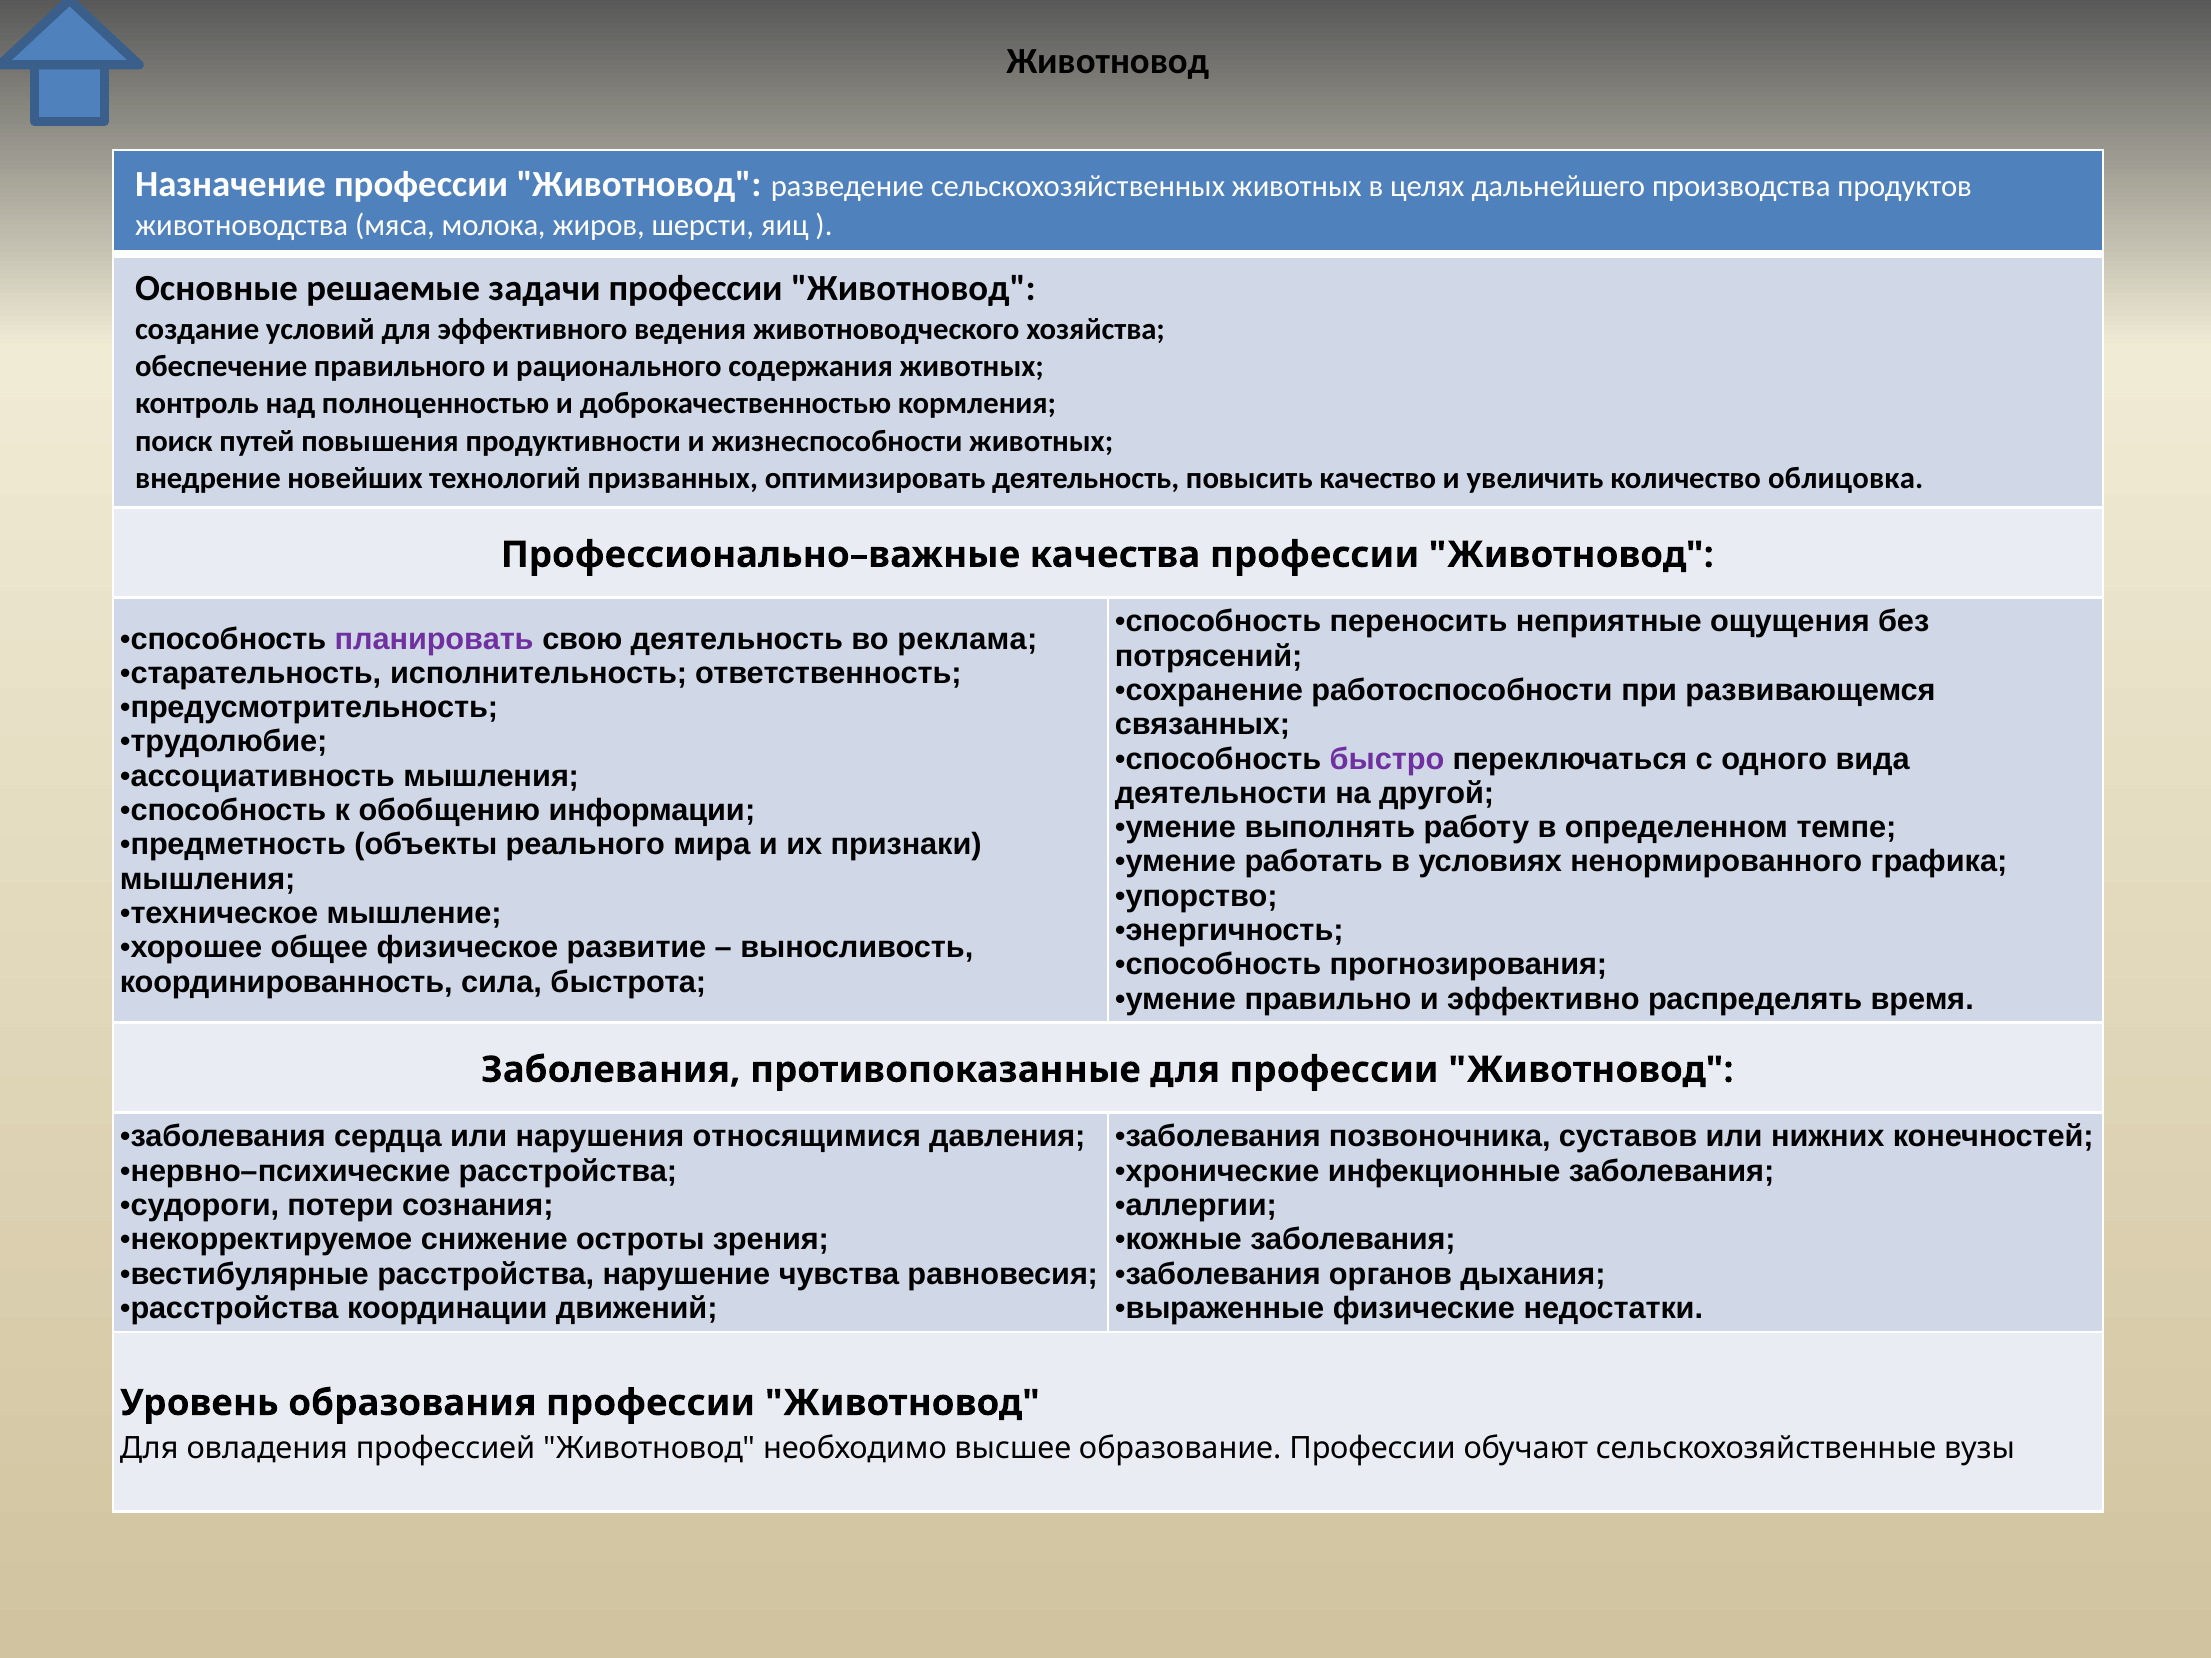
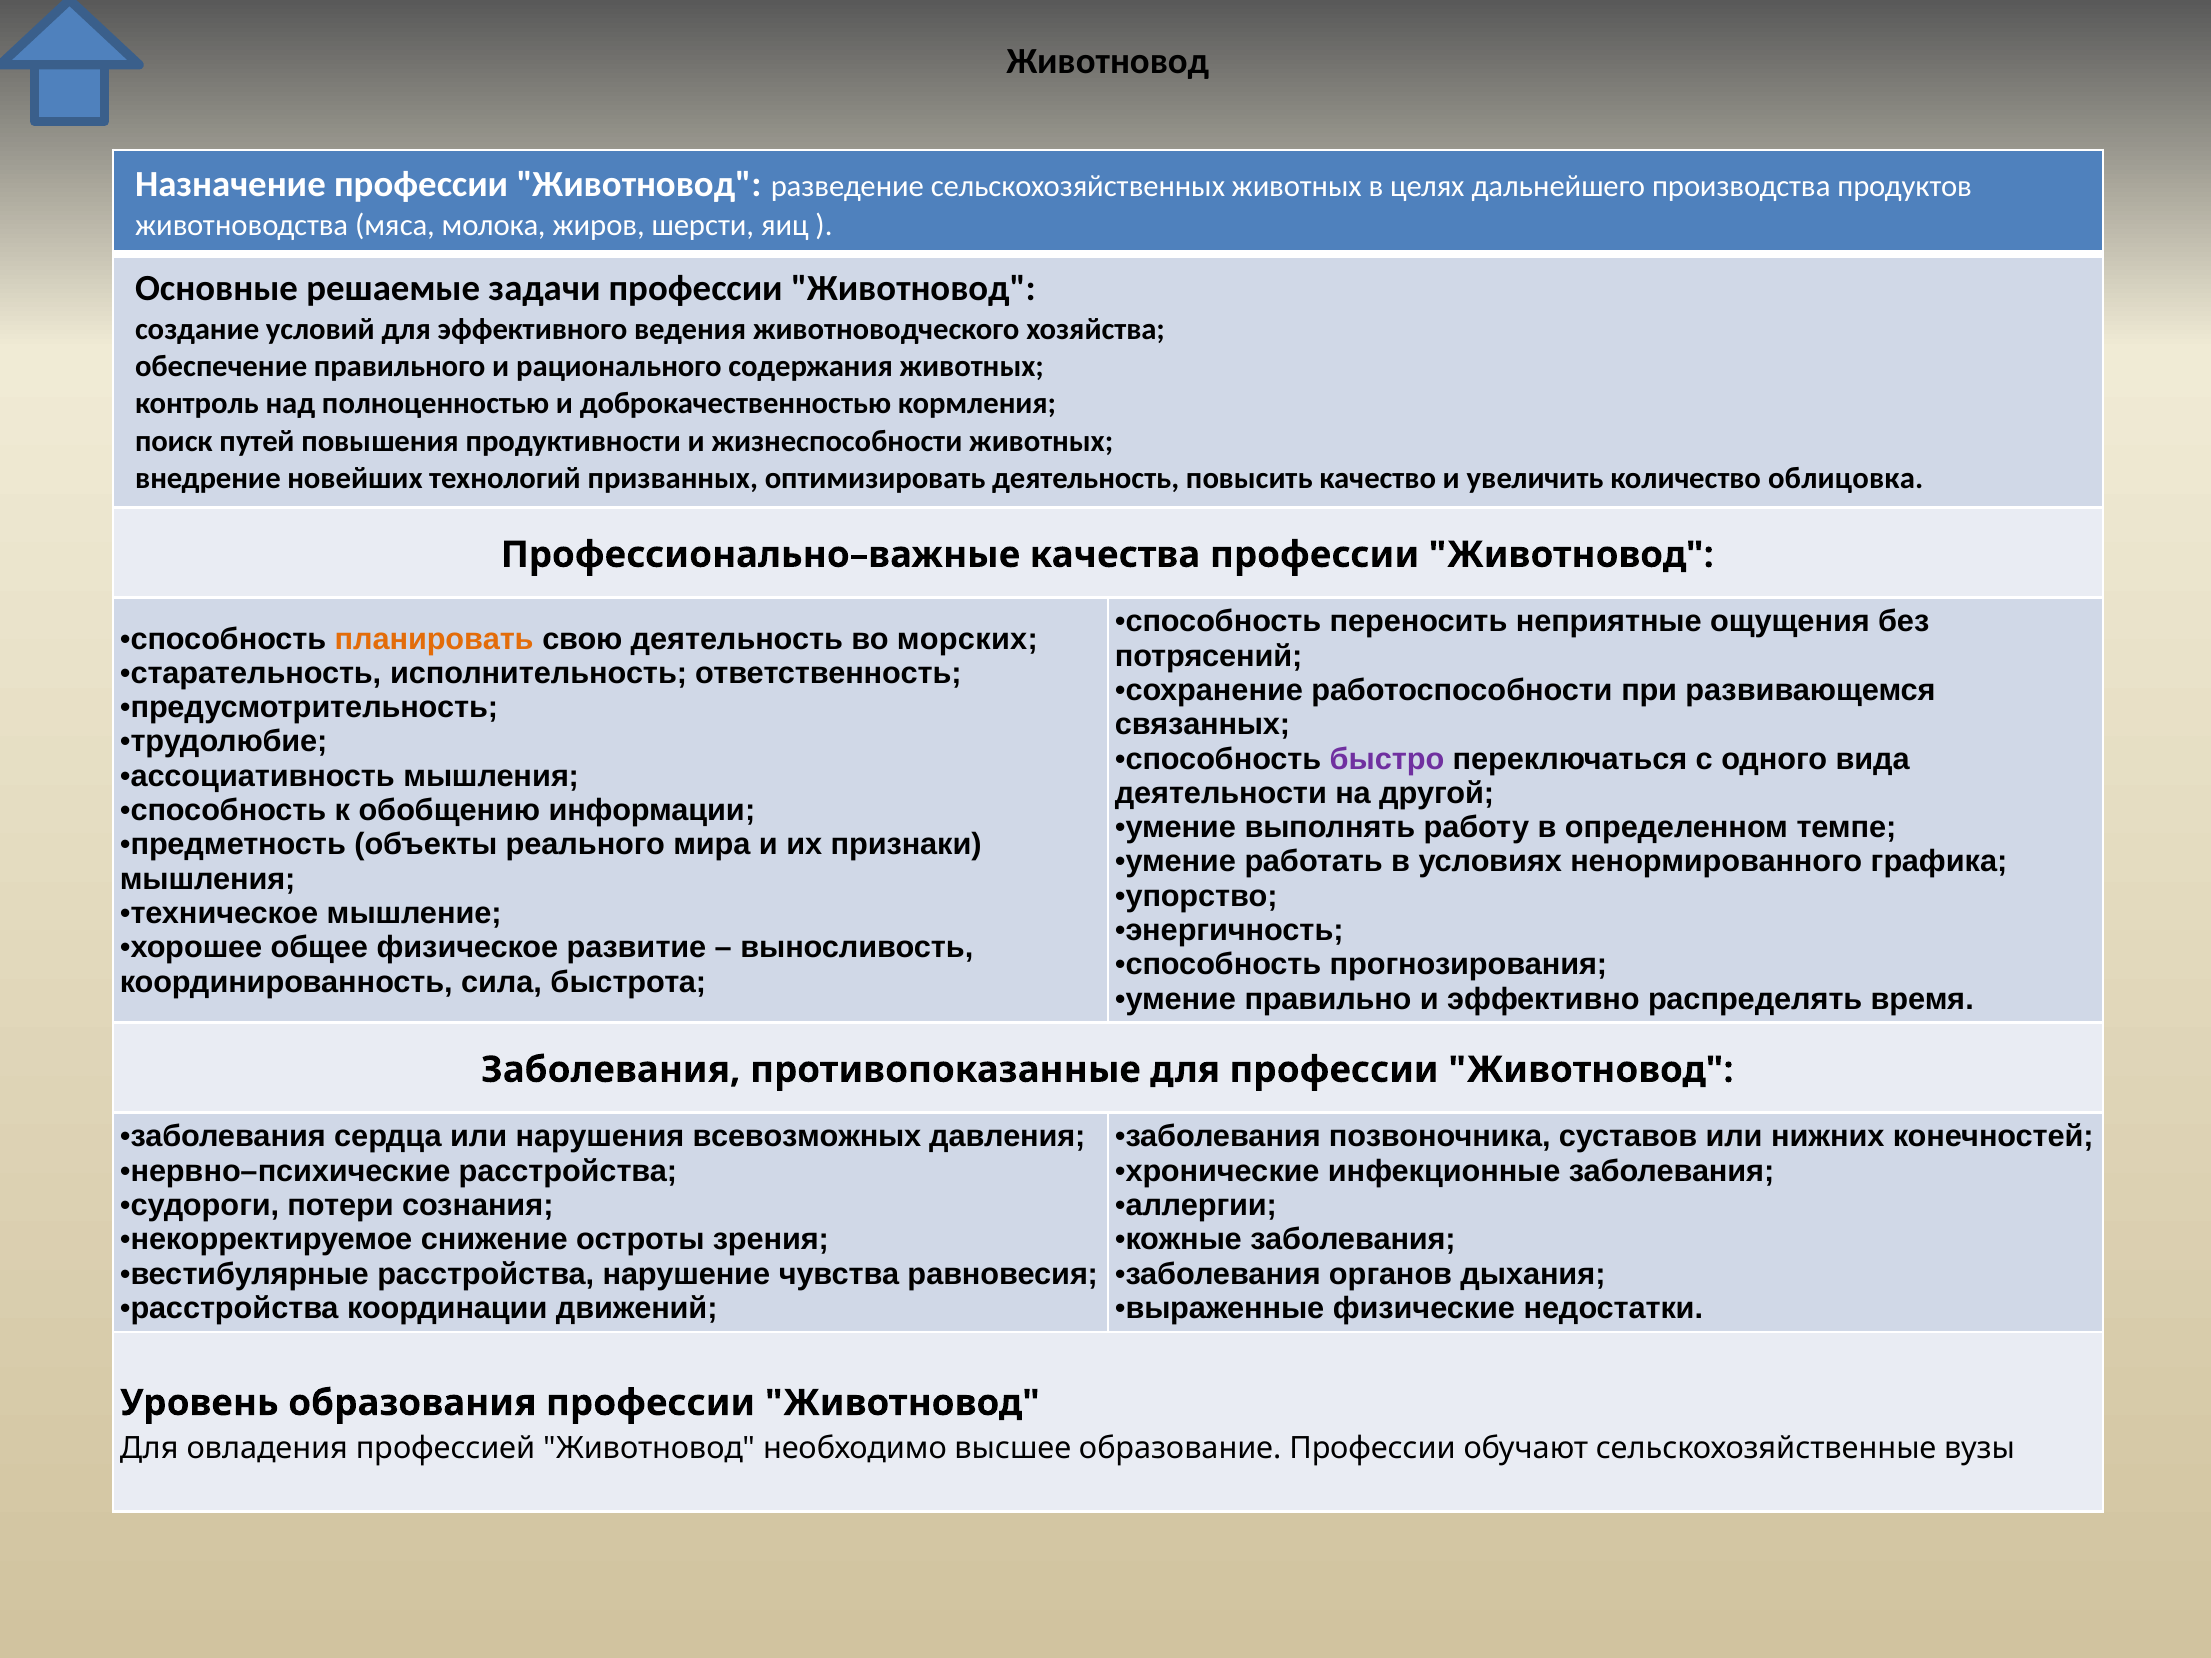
планировать colour: purple -> orange (434, 639)
реклама: реклама -> морских (967, 639)
относящимися: относящимися -> всевозможных (807, 1137)
